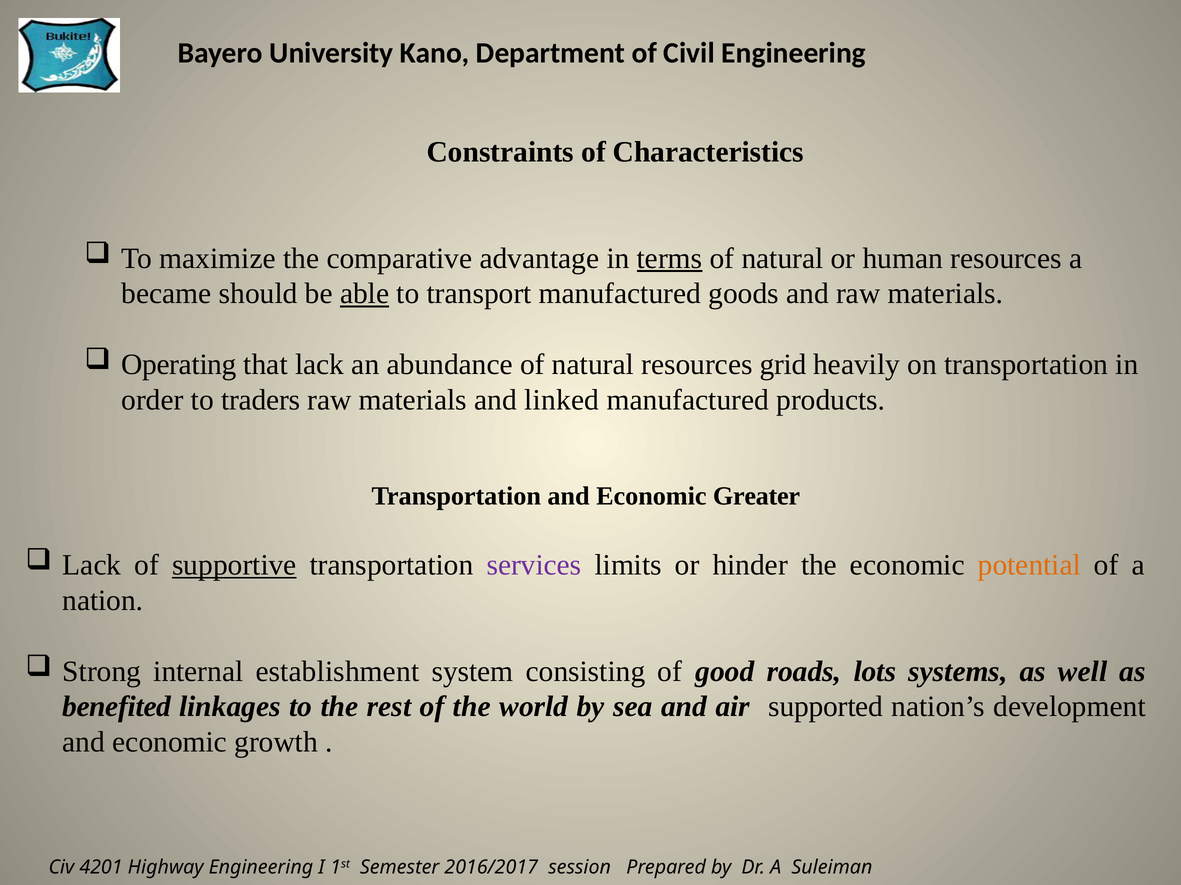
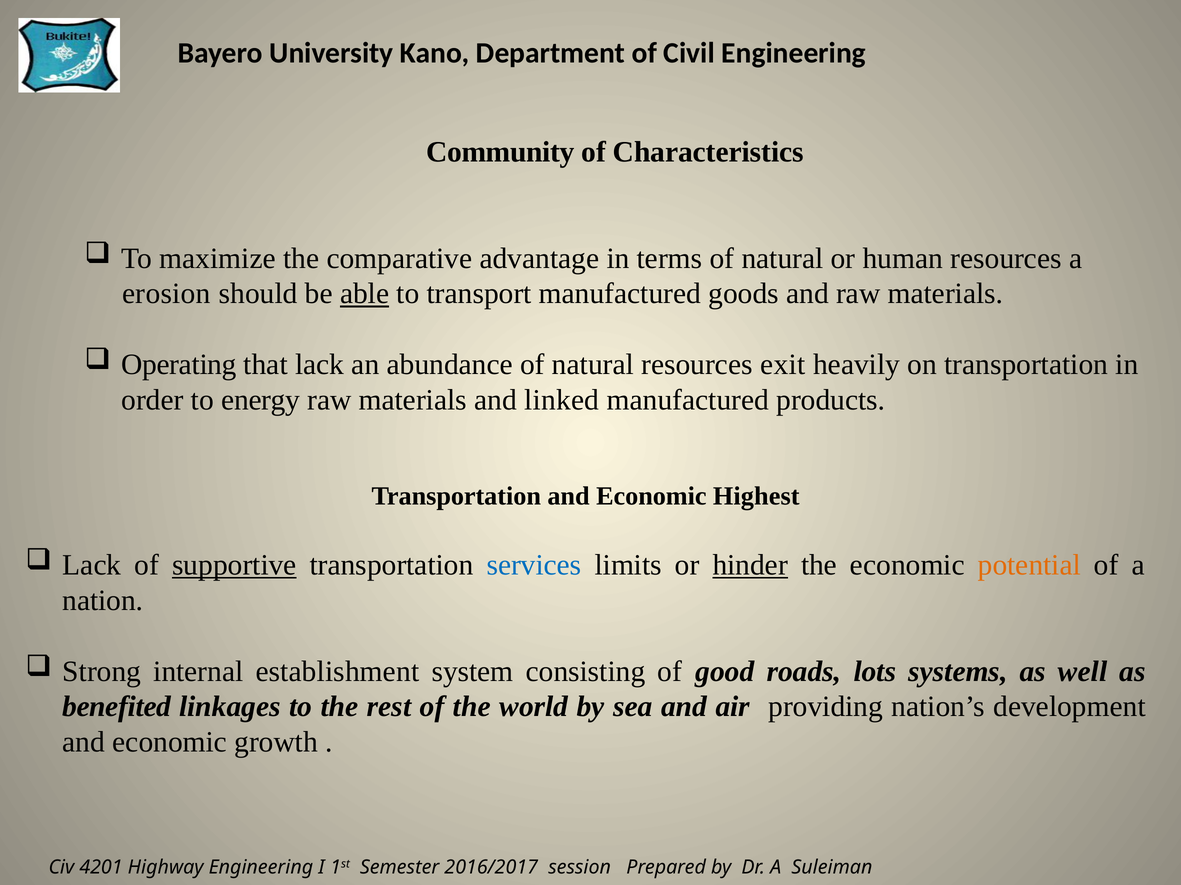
Constraints: Constraints -> Community (500, 152)
terms underline: present -> none (670, 259)
became: became -> erosion (166, 294)
grid: grid -> exit (783, 365)
traders: traders -> energy (261, 400)
Greater: Greater -> Highest (756, 496)
services colour: purple -> blue (534, 566)
hinder underline: none -> present (750, 566)
supported: supported -> providing (826, 707)
